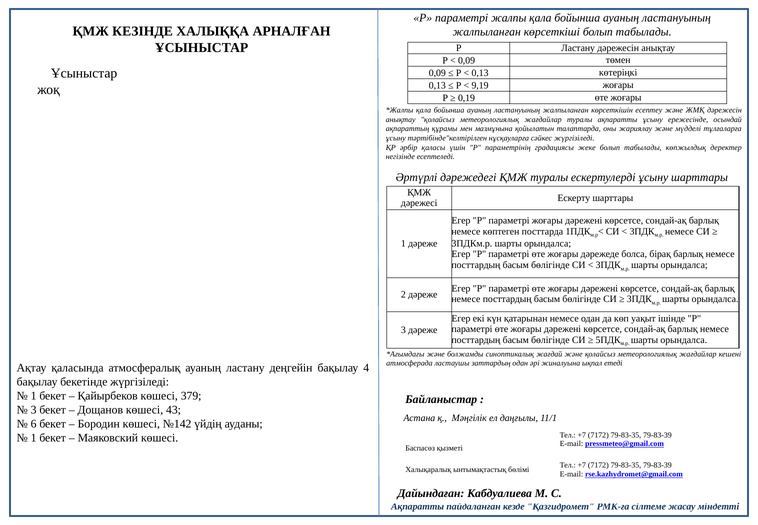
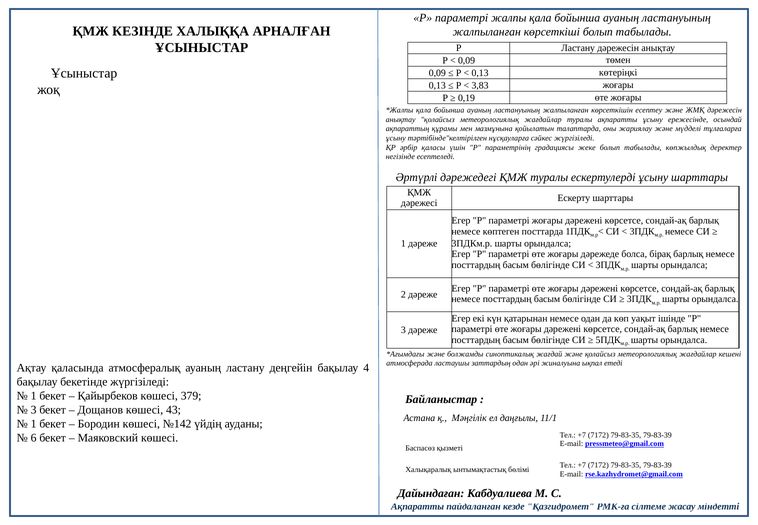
9,19: 9,19 -> 3,83 (480, 85)
6: 6 -> 1 (34, 424)
1: 1 -> 6 (34, 438)
